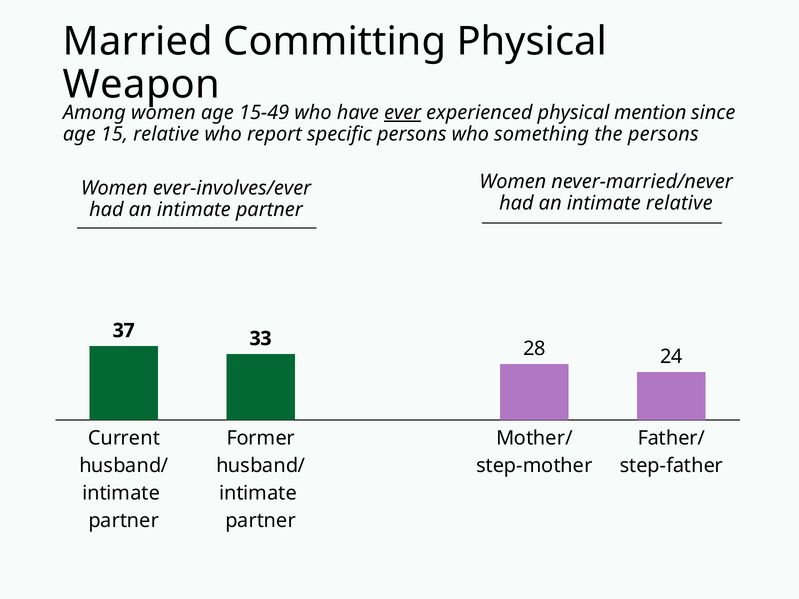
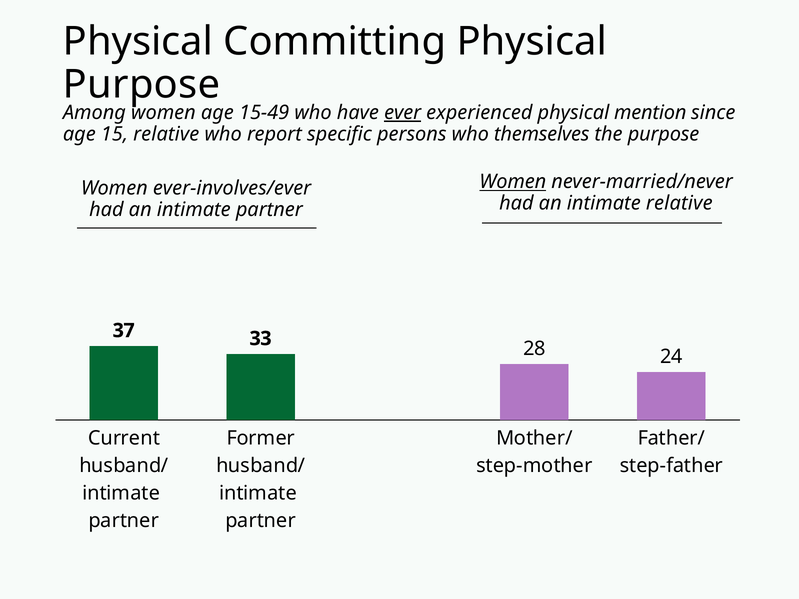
Married: Married -> Physical (138, 41)
Weapon: Weapon -> Purpose (142, 85)
something: something -> themselves (542, 134)
the persons: persons -> purpose (664, 134)
Women underline: none -> present (513, 182)
